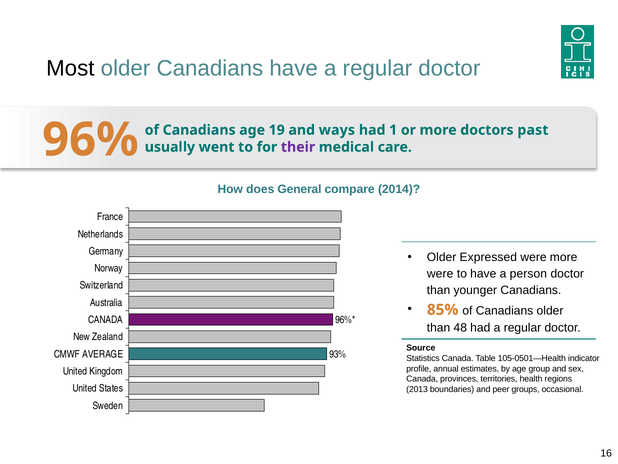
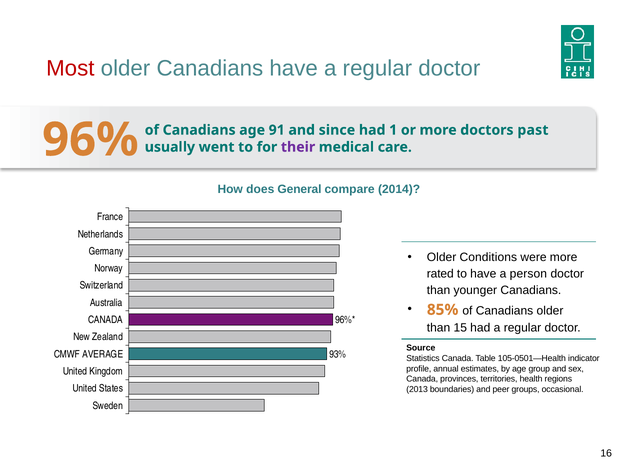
Most colour: black -> red (70, 68)
19: 19 -> 91 (277, 130)
ways: ways -> since (337, 130)
Expressed: Expressed -> Conditions (488, 257)
were: were -> rated (440, 273)
48: 48 -> 15 (460, 328)
